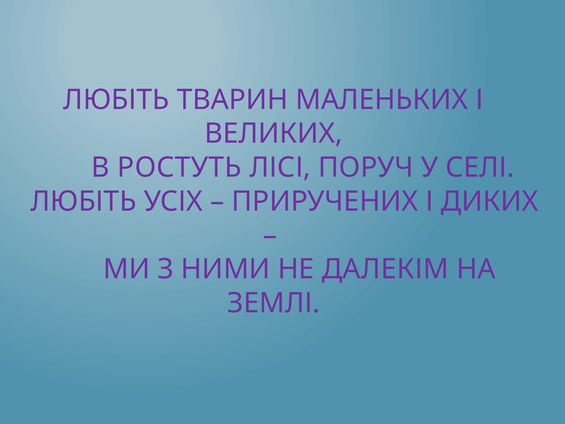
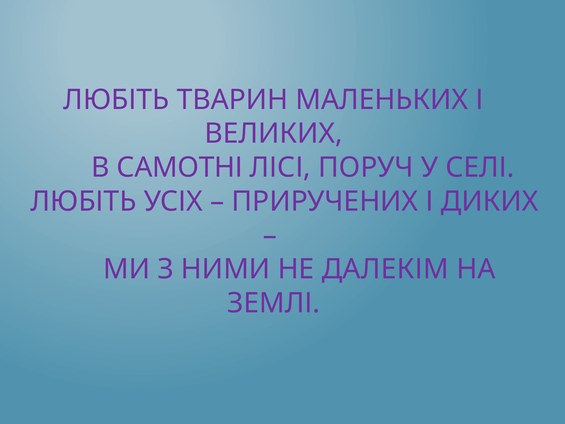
РОСТУТЬ: РОСТУТЬ -> САМОТНІ (180, 167)
